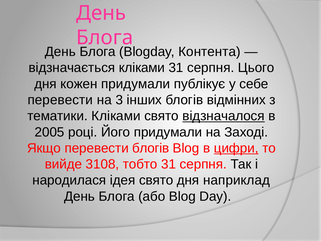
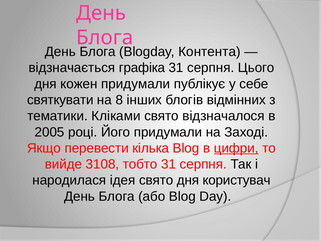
відзначається кліками: кліками -> графіка (142, 68)
перевести: перевести -> святкувати (60, 100)
3: 3 -> 8 (119, 100)
відзначалося underline: present -> none (224, 116)
перевести блогів: блогів -> кілька (151, 148)
наприклад: наприклад -> користувач (237, 180)
